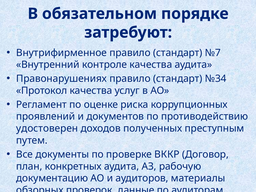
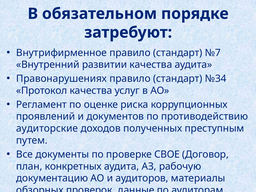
контроле: контроле -> развитии (105, 65)
удостоверен: удостоверен -> аудиторские (47, 128)
ВККР: ВККР -> СВОЕ (167, 154)
